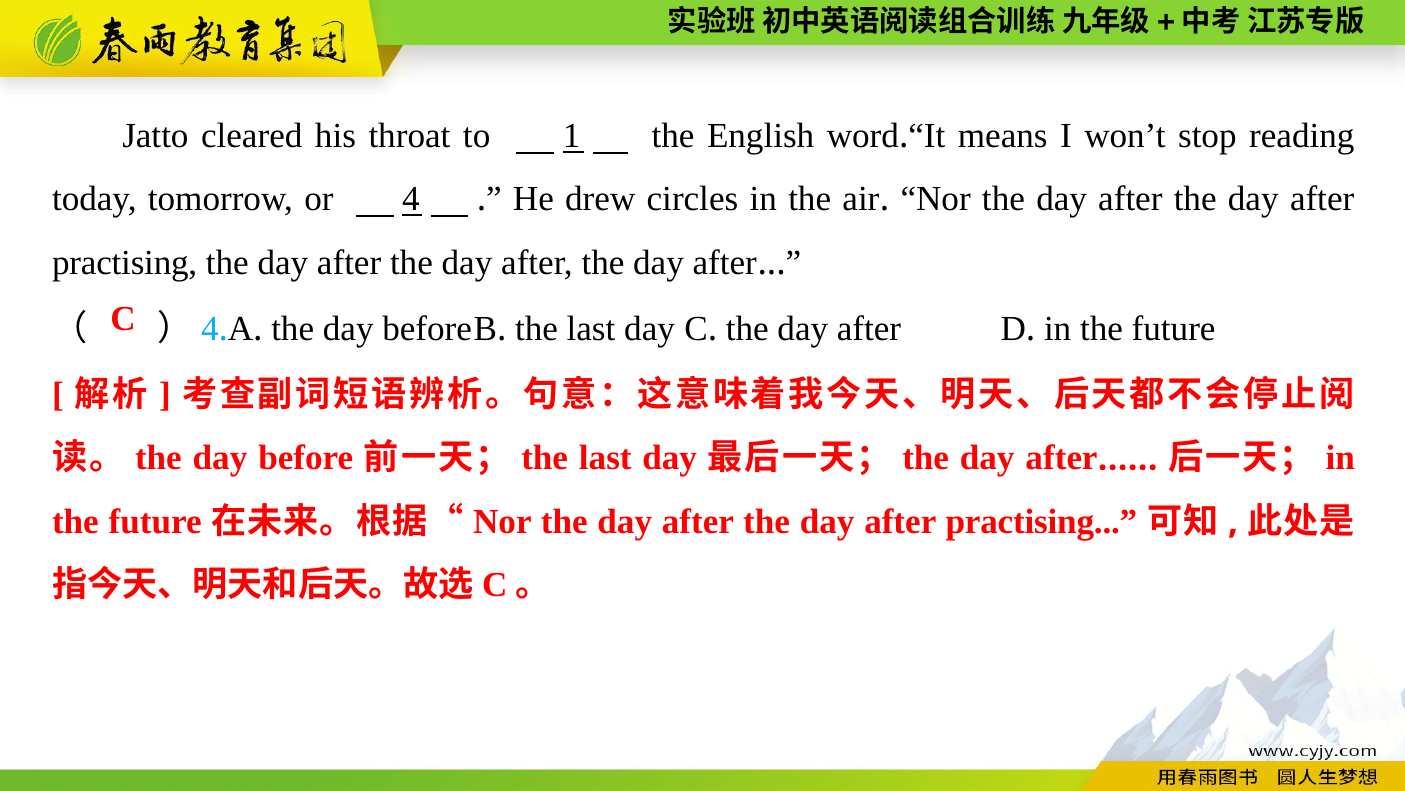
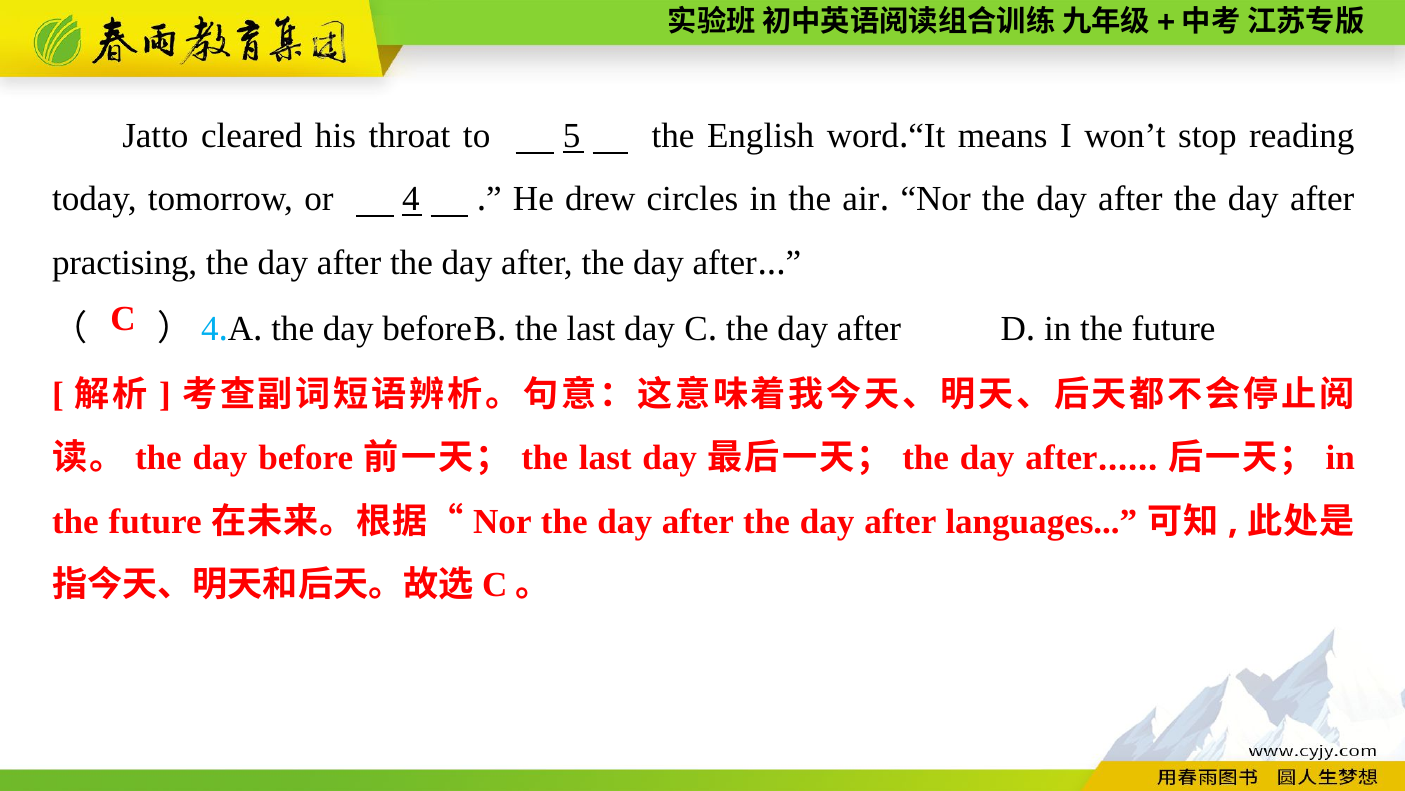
1: 1 -> 5 (572, 136)
practising: practising -> languages (1041, 521)
